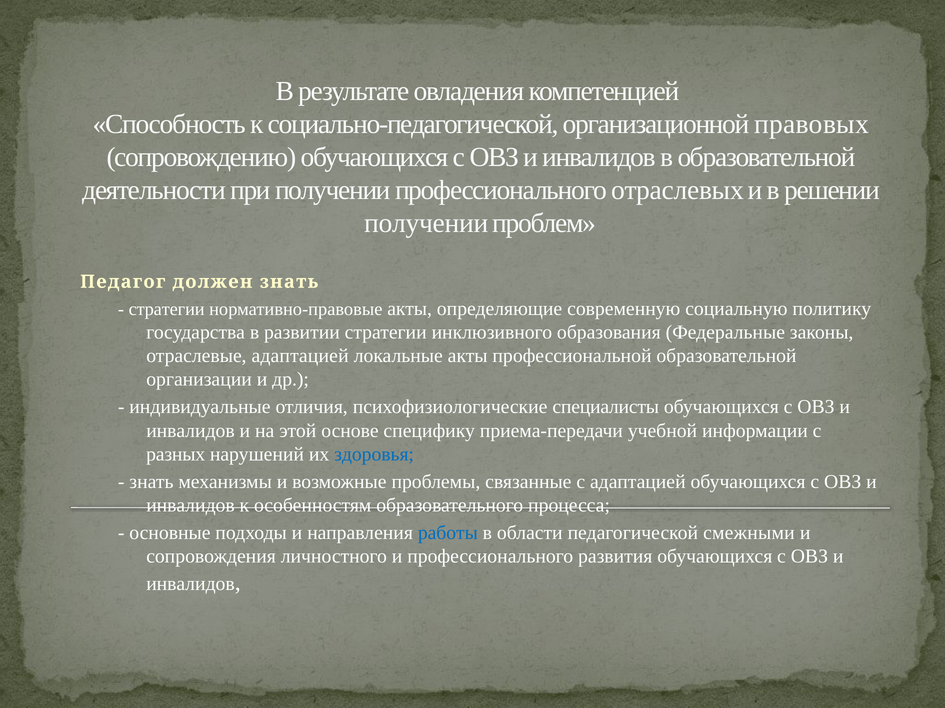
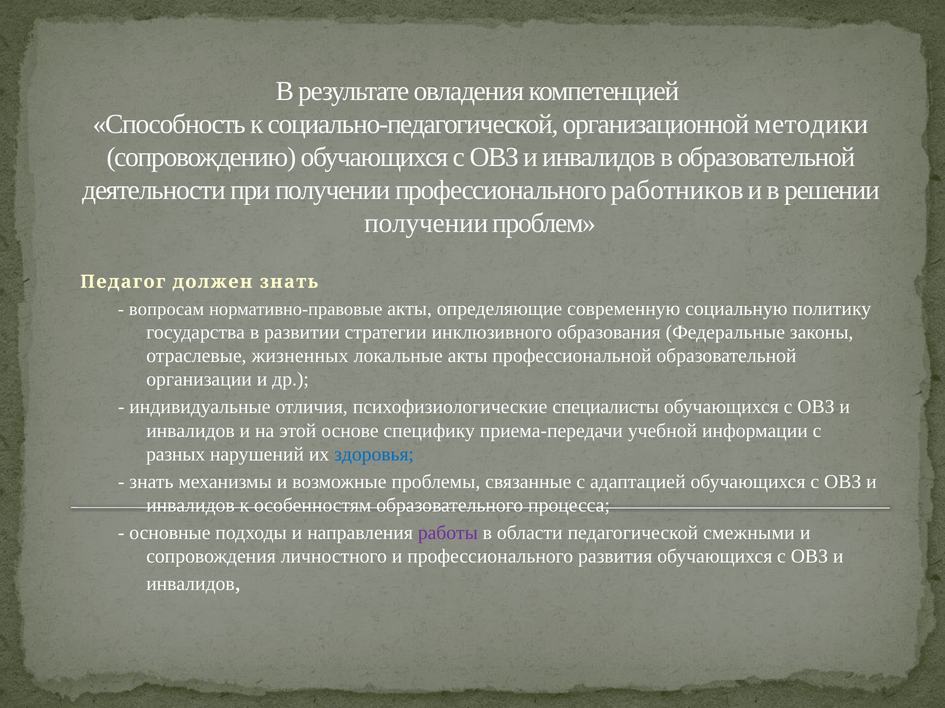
правовых: правовых -> методики (812, 124)
отраслевых: отраслевых -> работников (677, 190)
стратегии: стратегии -> вопросам (167, 309)
отраслевые адаптацией: адаптацией -> жизненных (300, 356)
работы colour: blue -> purple (448, 533)
